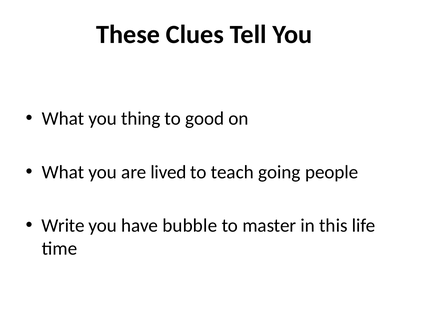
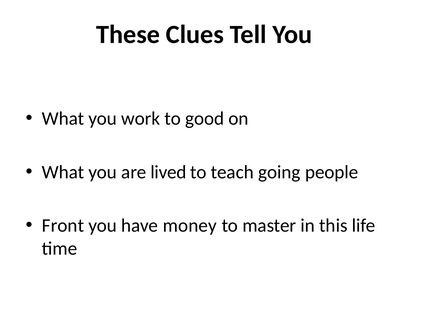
thing: thing -> work (141, 119)
Write: Write -> Front (63, 225)
bubble: bubble -> money (190, 225)
